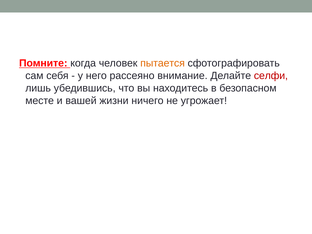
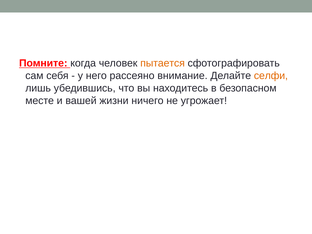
селфи colour: red -> orange (271, 76)
